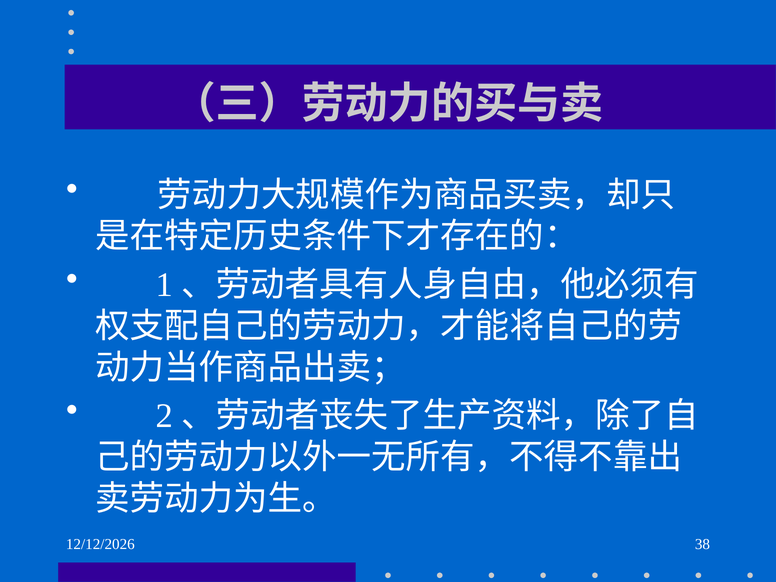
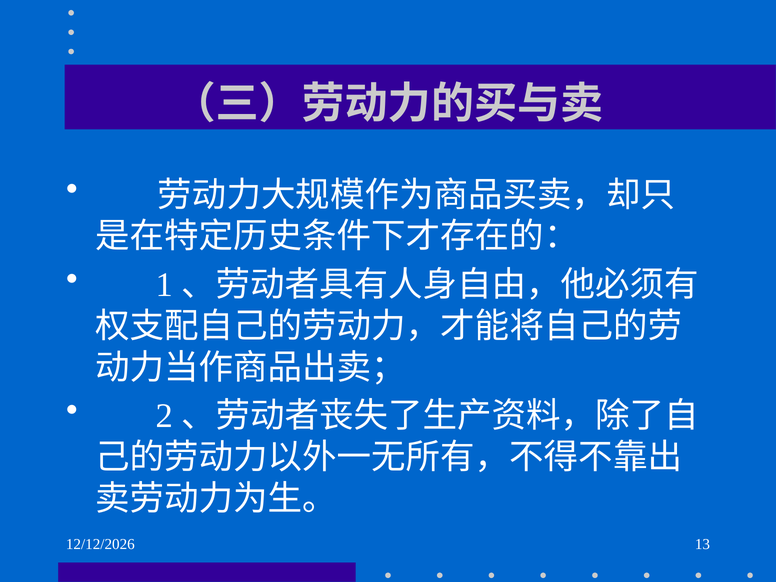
38: 38 -> 13 (702, 544)
